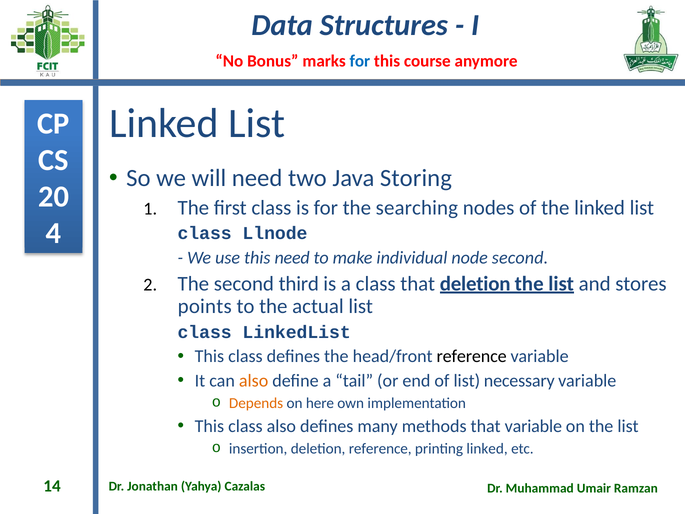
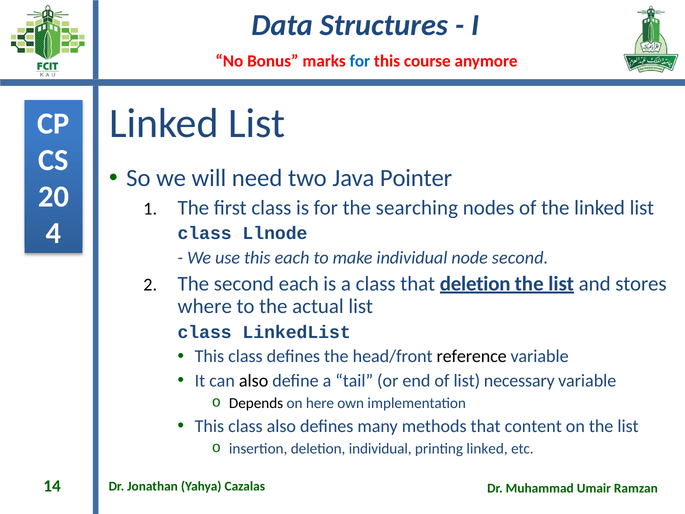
Storing: Storing -> Pointer (416, 178)
this need: need -> each (292, 258)
second third: third -> each (299, 283)
points: points -> where (205, 306)
also colour: orange -> black (254, 380)
Depends colour: orange -> black (256, 403)
that variable: variable -> content (533, 426)
deletion reference: reference -> individual (380, 449)
